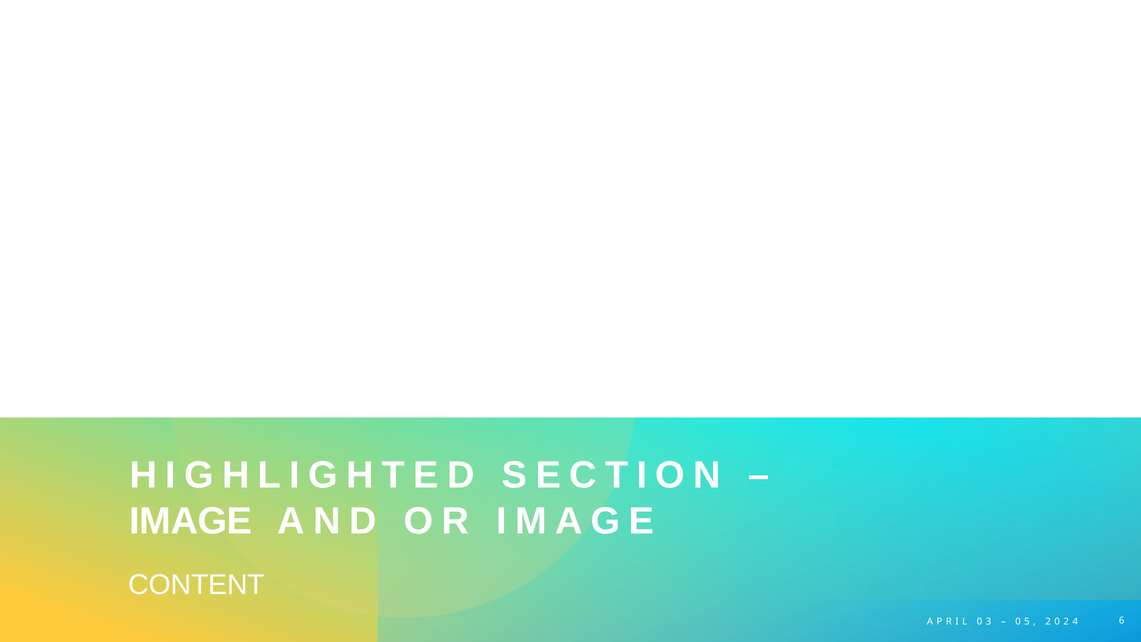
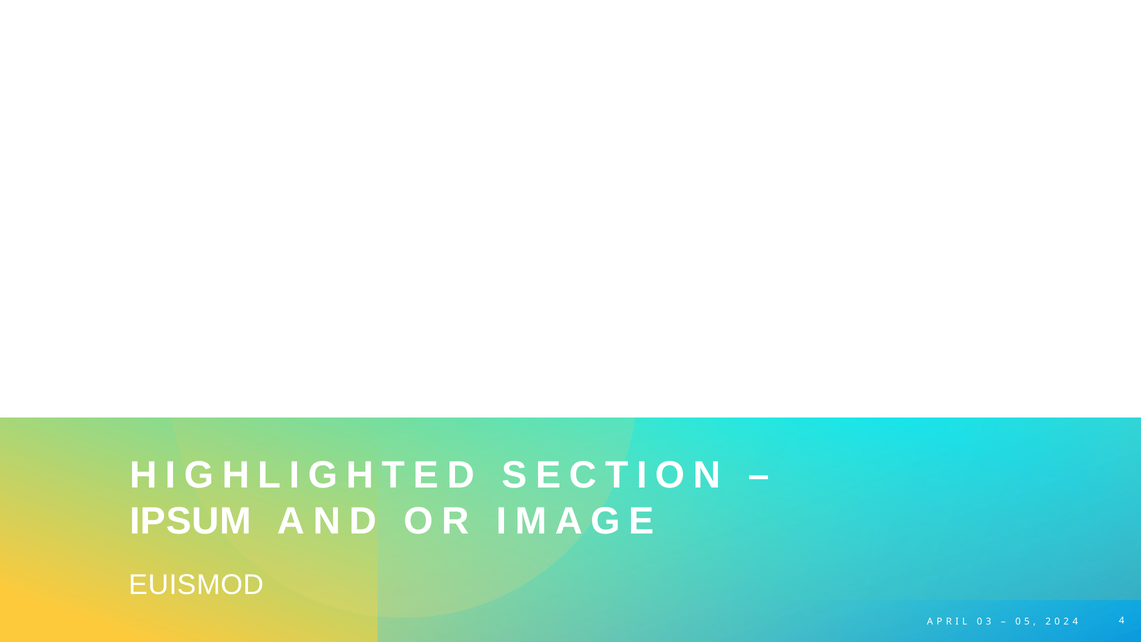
IMAGE: IMAGE -> IPSUM (190, 521)
CONTENT: CONTENT -> EUISMOD (196, 585)
6: 6 -> 4 (1122, 621)
